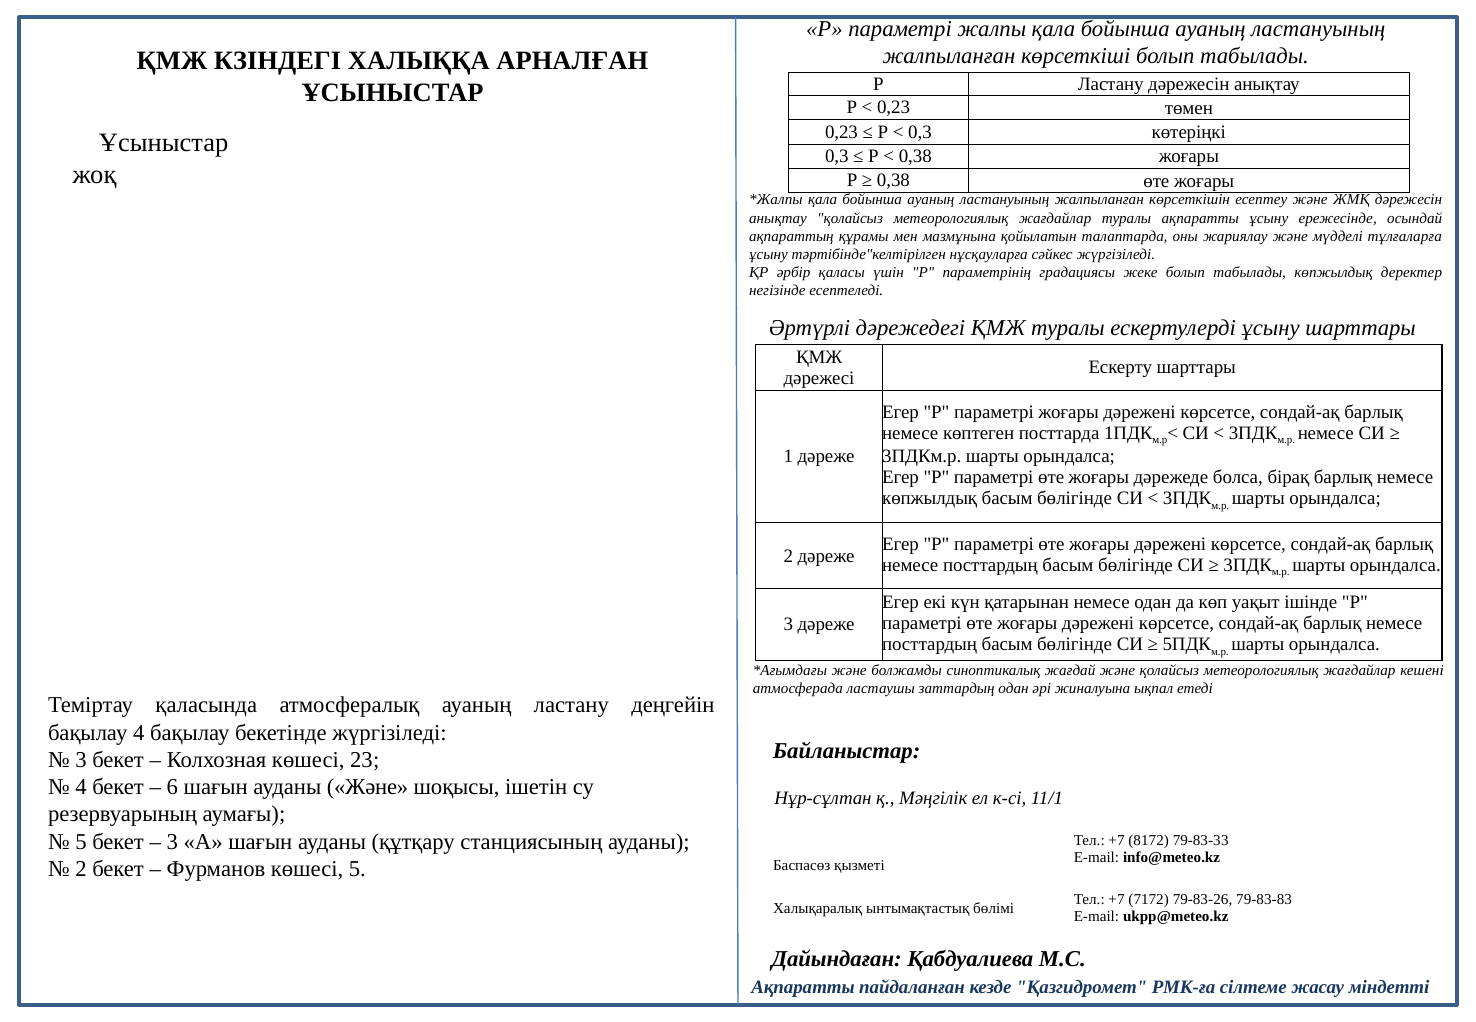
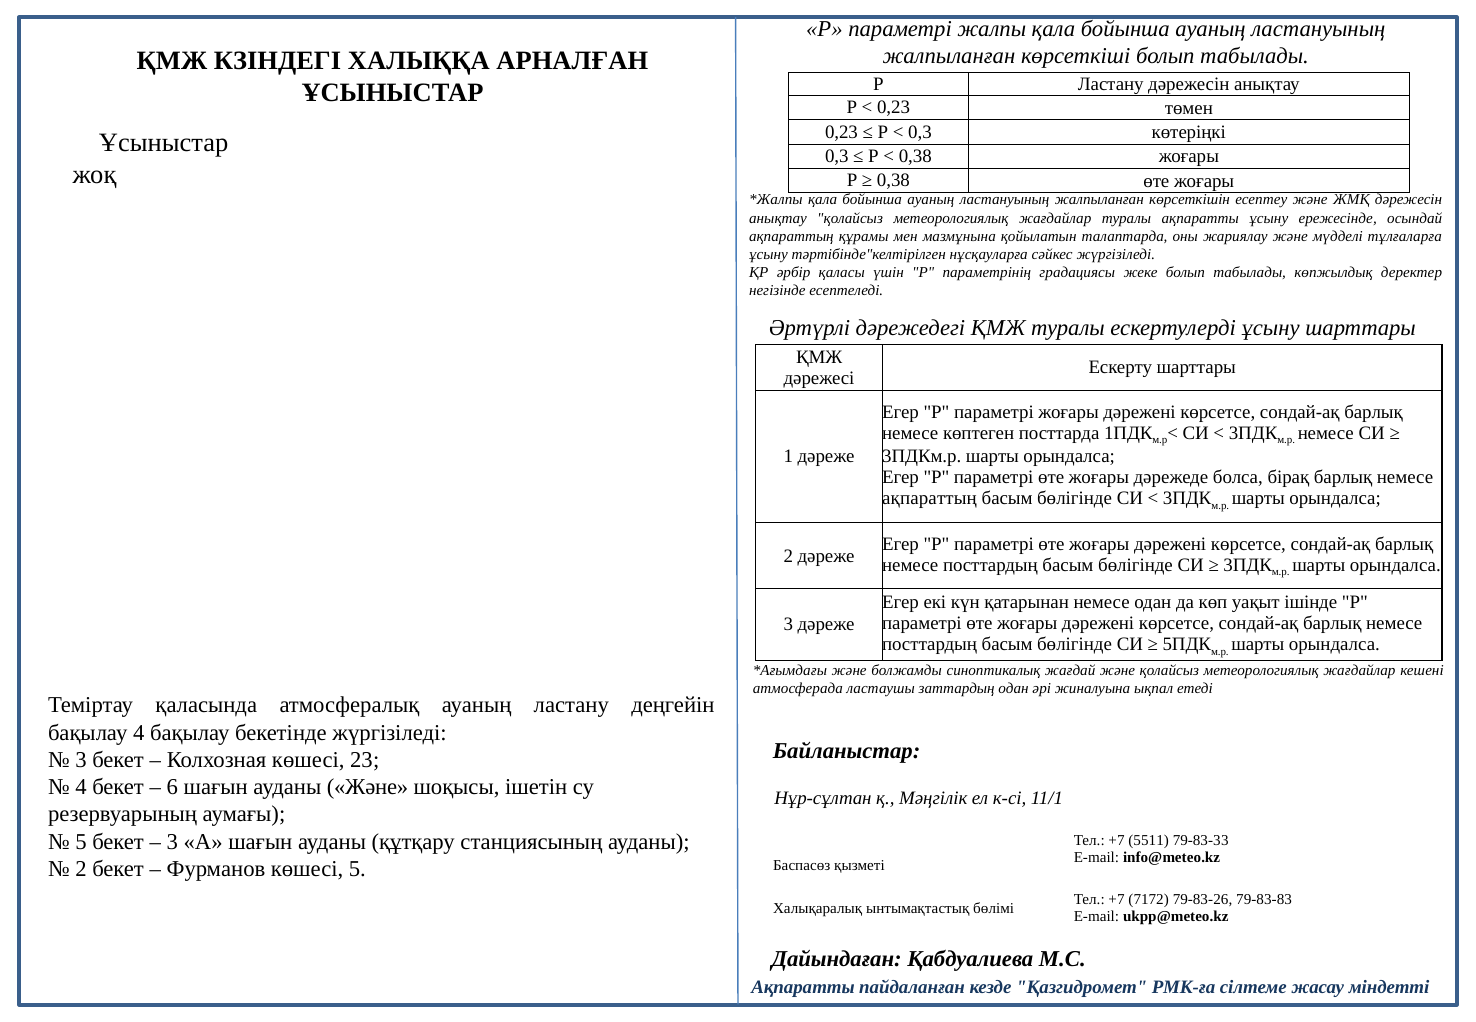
көпжылдық: көпжылдық -> ақпараттың (930, 498)
8172: 8172 -> 5511 (1149, 840)
